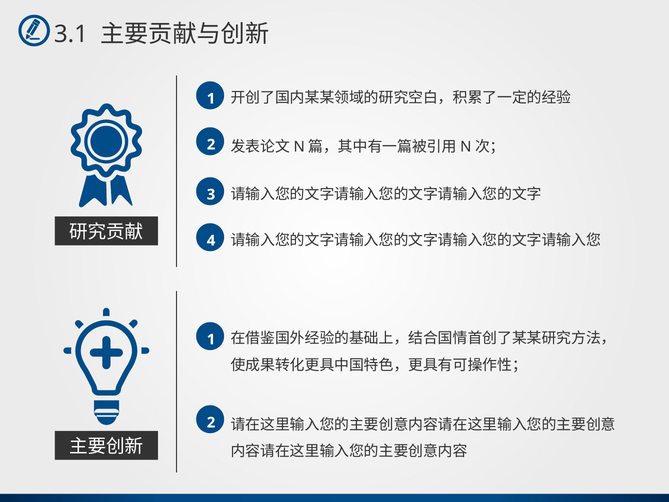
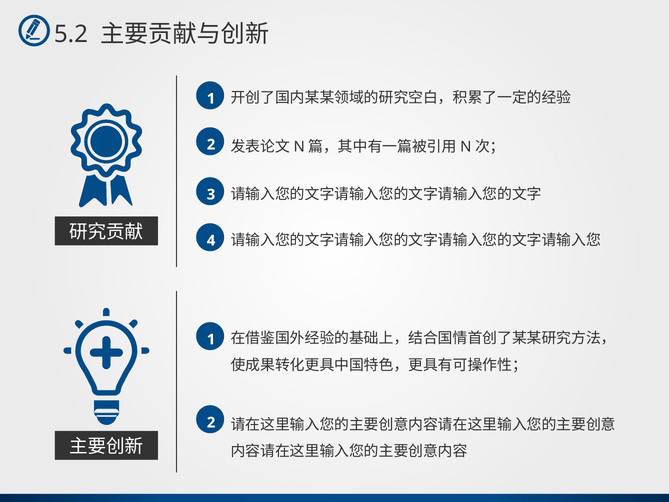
3.1: 3.1 -> 5.2 (71, 34)
